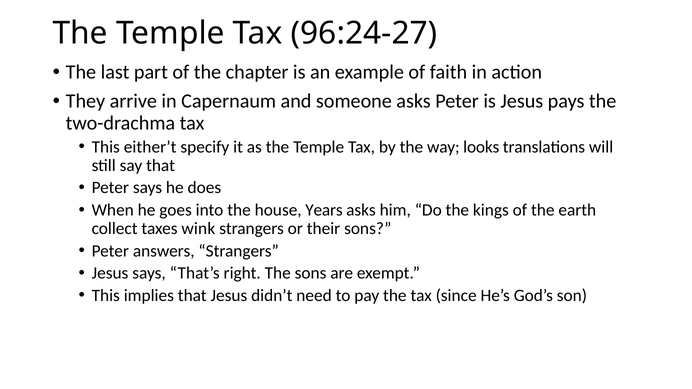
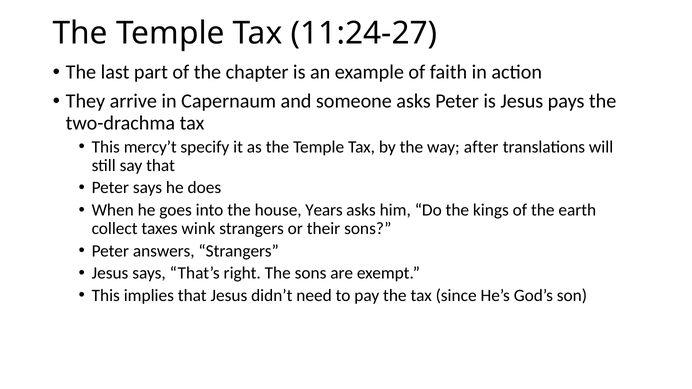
96:24-27: 96:24-27 -> 11:24-27 (364, 33)
either’t: either’t -> mercy’t (150, 147)
looks: looks -> after (481, 147)
